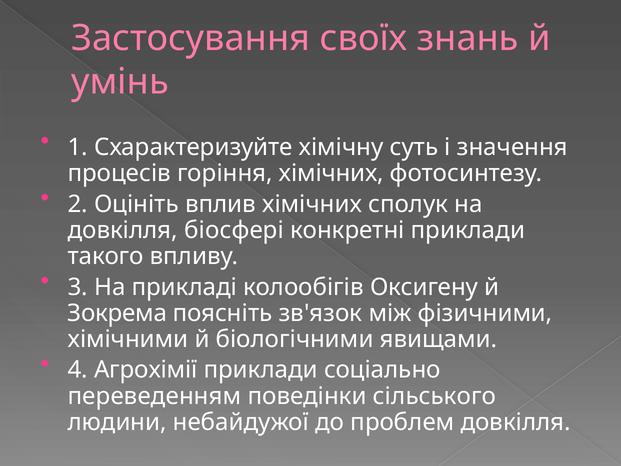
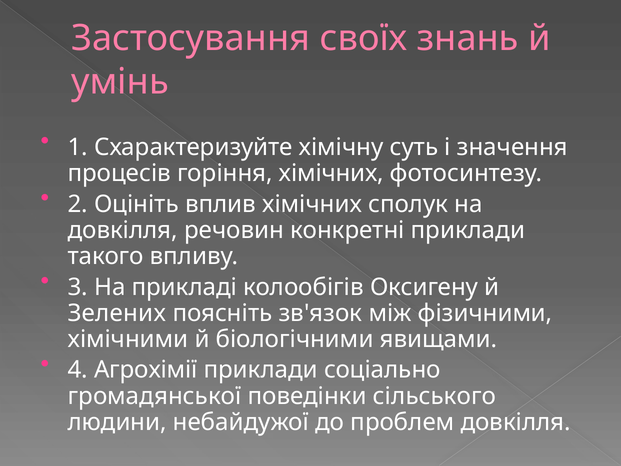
біосфері: біосфері -> речовин (234, 230)
Зокрема: Зокрема -> Зелених (117, 313)
переведенням: переведенням -> громадянської (155, 396)
